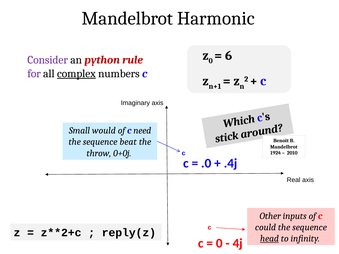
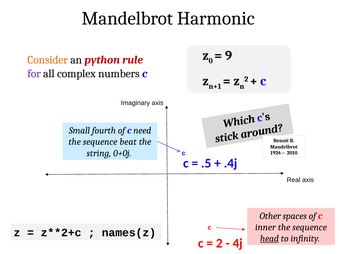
6: 6 -> 9 (229, 56)
Consider colour: purple -> orange (48, 60)
complex underline: present -> none (76, 74)
would: would -> fourth (104, 131)
throw: throw -> string (99, 153)
.0: .0 -> .5 (206, 163)
inputs: inputs -> spaces (295, 216)
could: could -> inner (265, 227)
reply(z: reply(z -> names(z (129, 233)
0: 0 -> 2 (219, 244)
